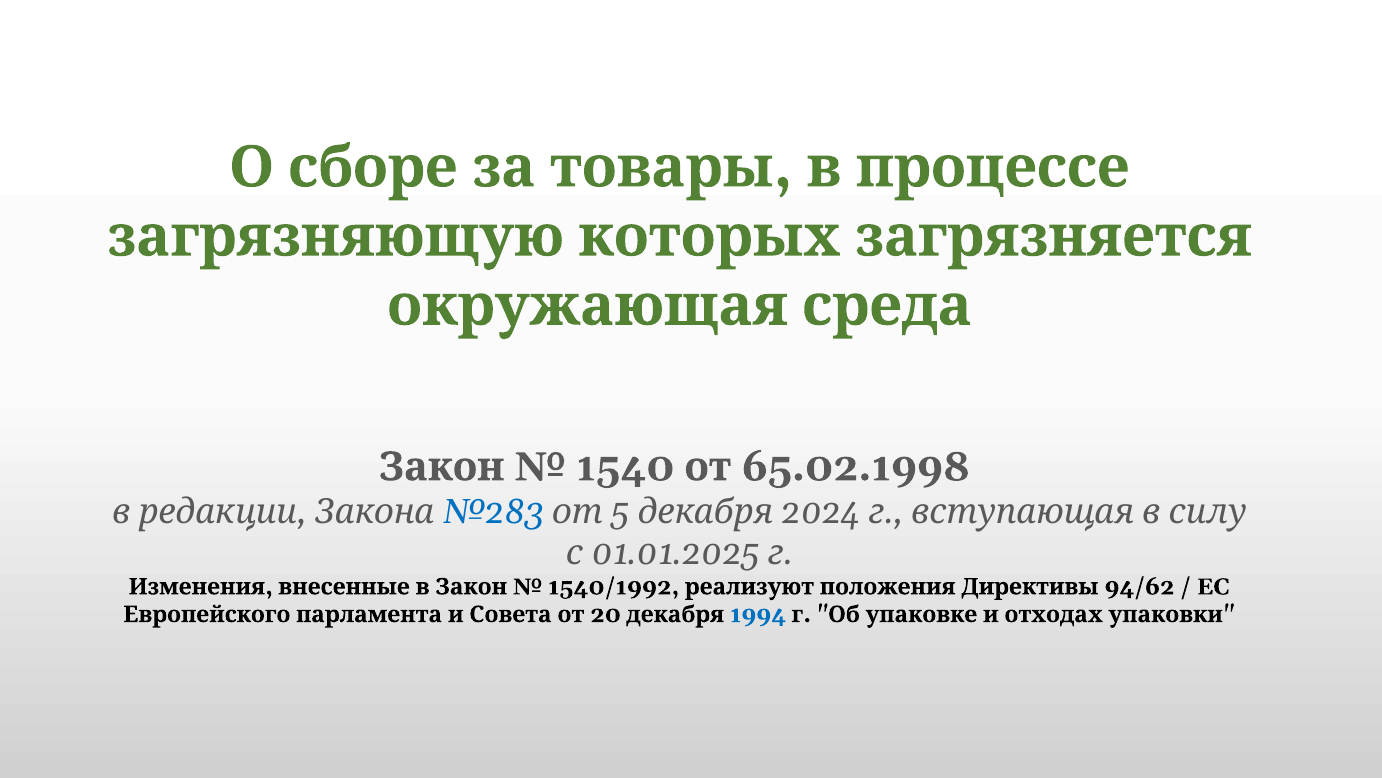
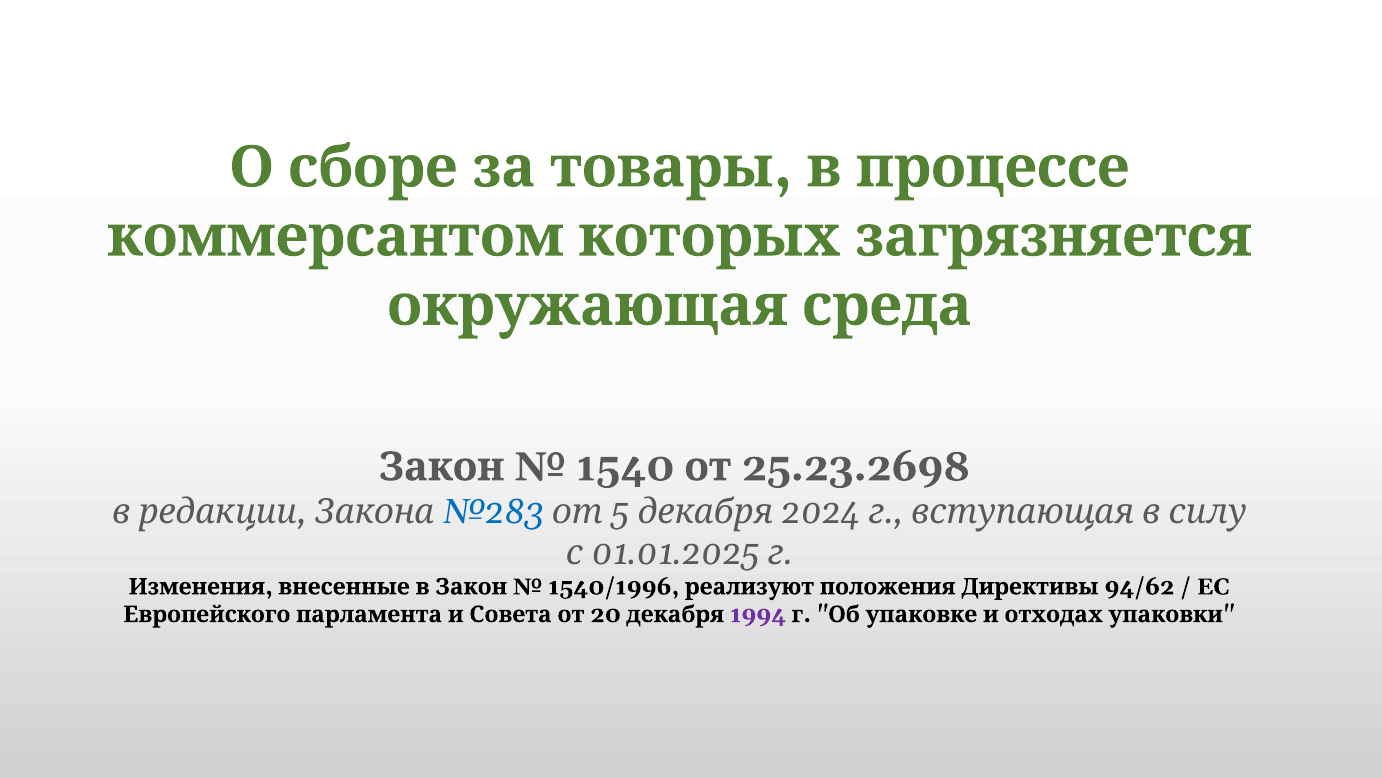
загрязняющую: загрязняющую -> коммерсантом (336, 236)
65.02.1998: 65.02.1998 -> 25.23.2698 (856, 467)
1540/1992: 1540/1992 -> 1540/1996 (614, 586)
1994 colour: blue -> purple (758, 614)
